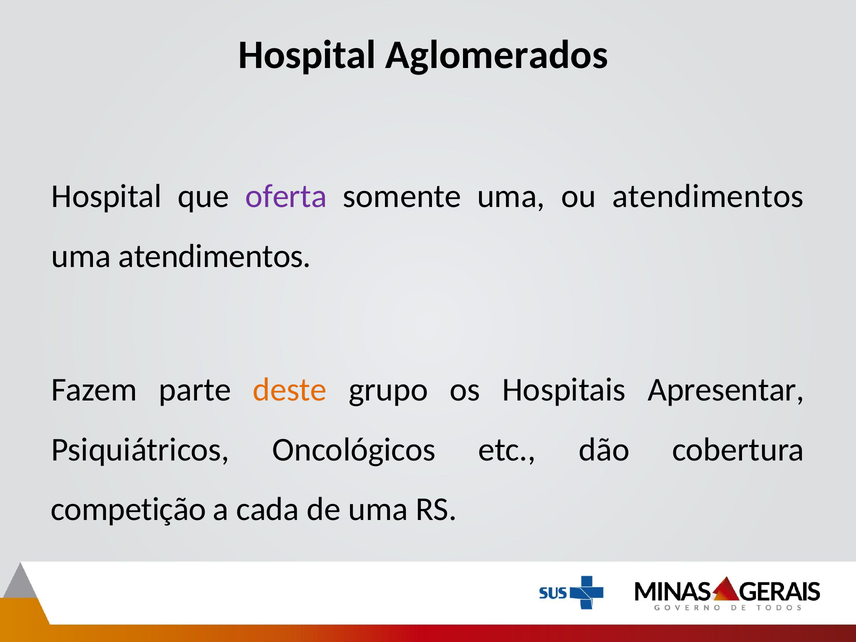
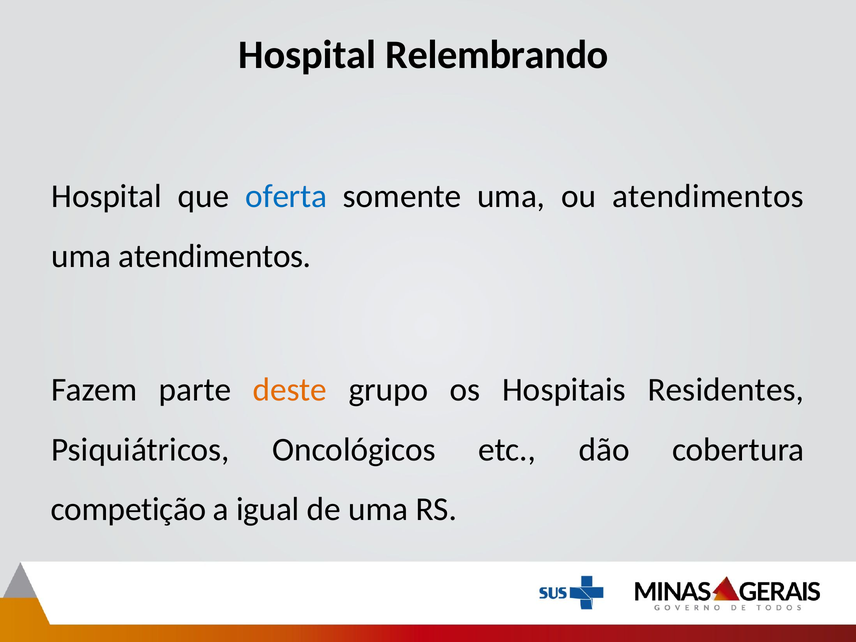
Aglomerados: Aglomerados -> Relembrando (497, 55)
oferta colour: purple -> blue (286, 196)
Apresentar: Apresentar -> Residentes (726, 390)
cada: cada -> igual (268, 509)
